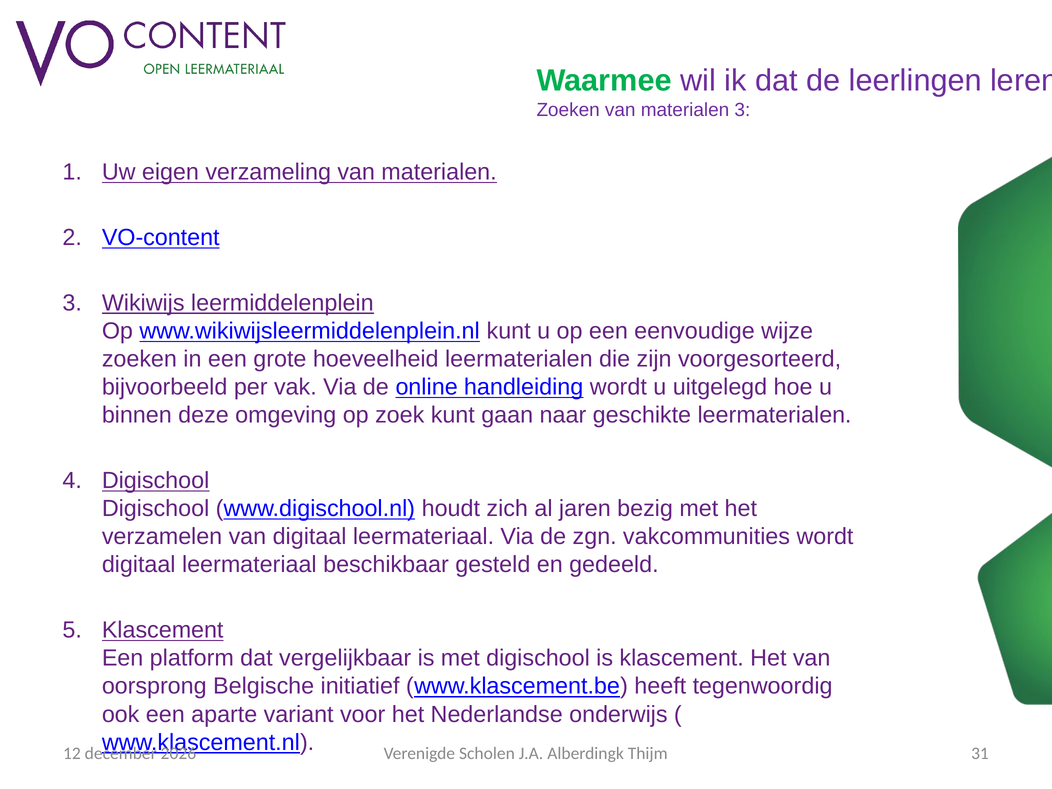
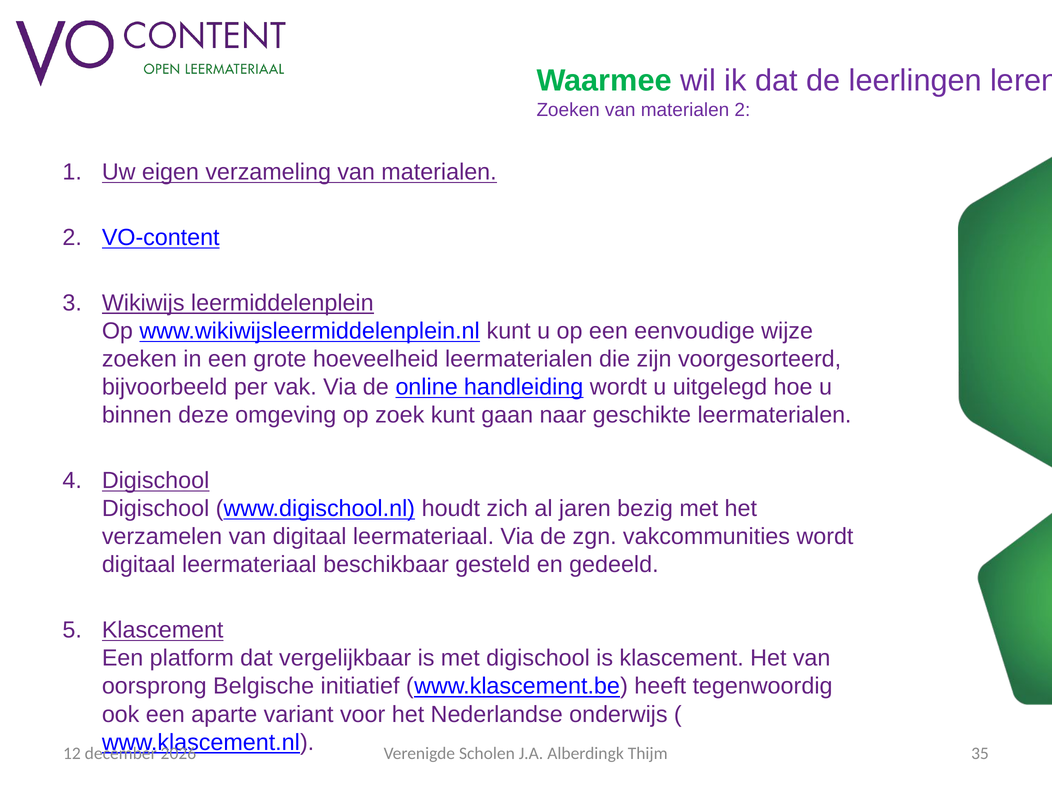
Zoeken van materialen 3: 3 -> 2 (742, 110)
31: 31 -> 35 (980, 753)
